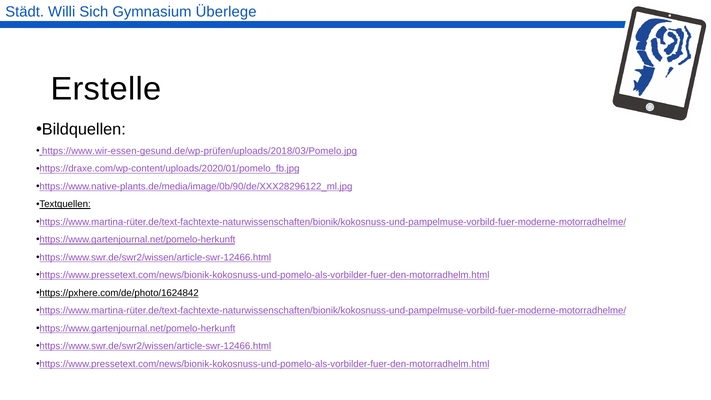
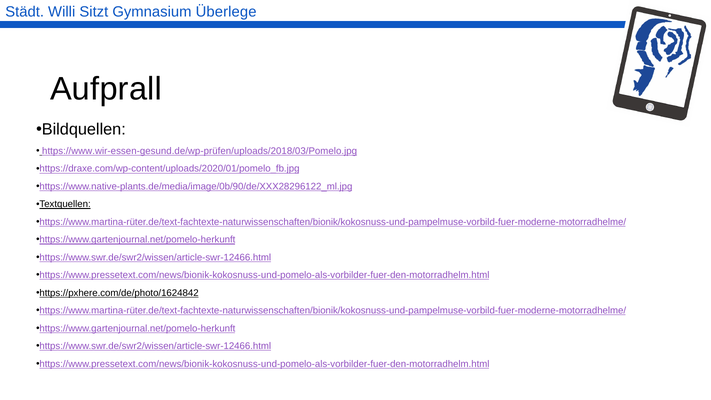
Sich: Sich -> Sitzt (94, 12)
Erstelle: Erstelle -> Aufprall (106, 89)
